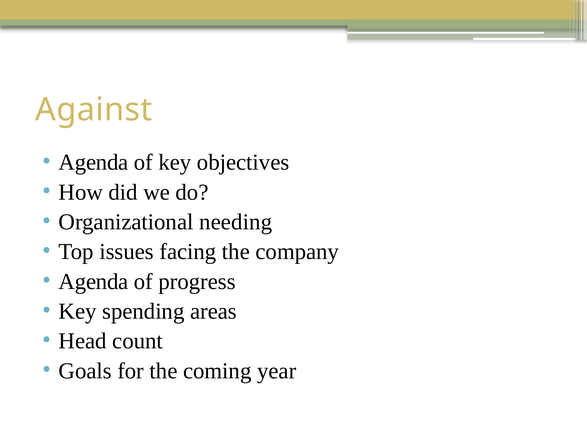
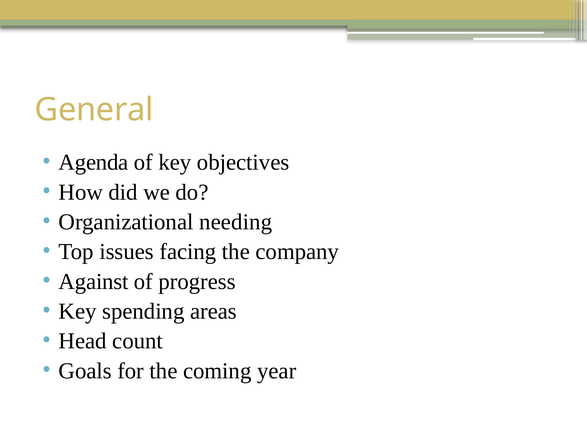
Against: Against -> General (94, 110)
Agenda: Agenda -> Against (93, 282)
